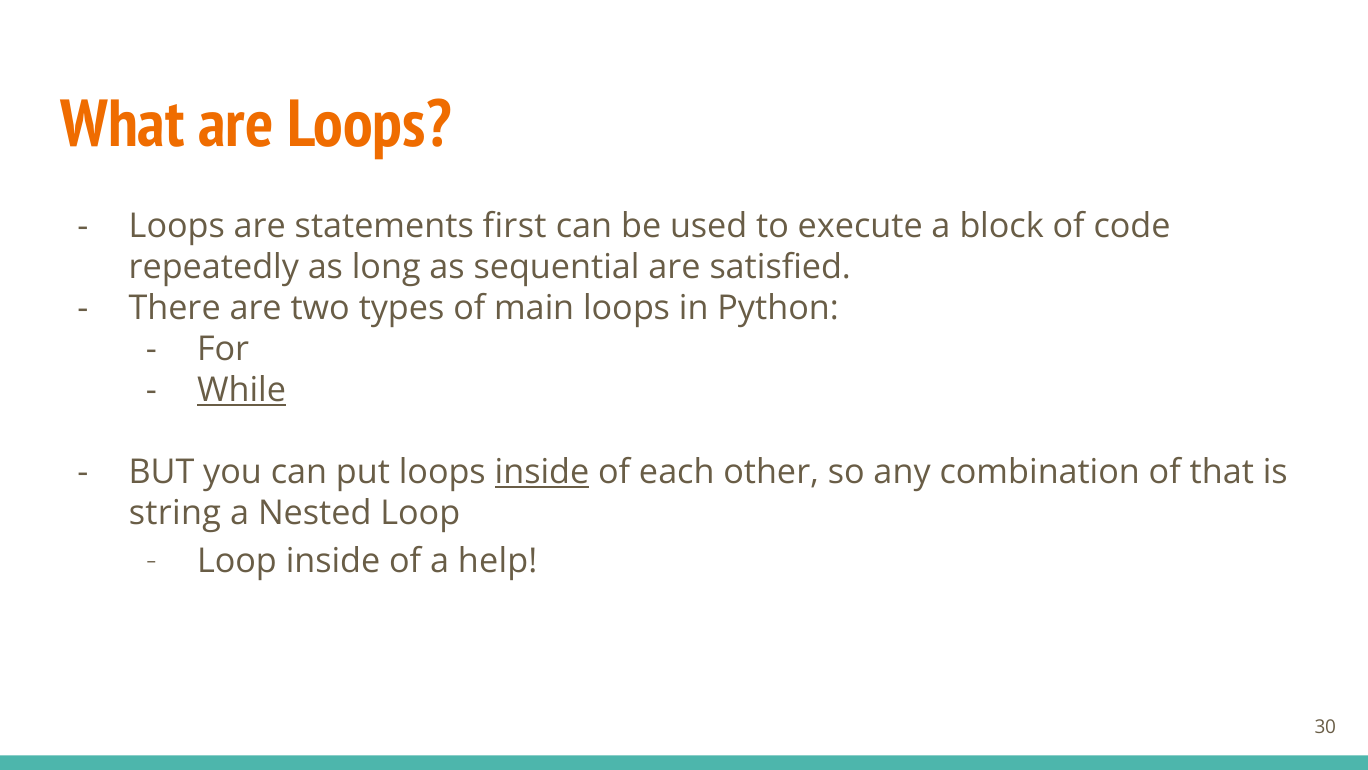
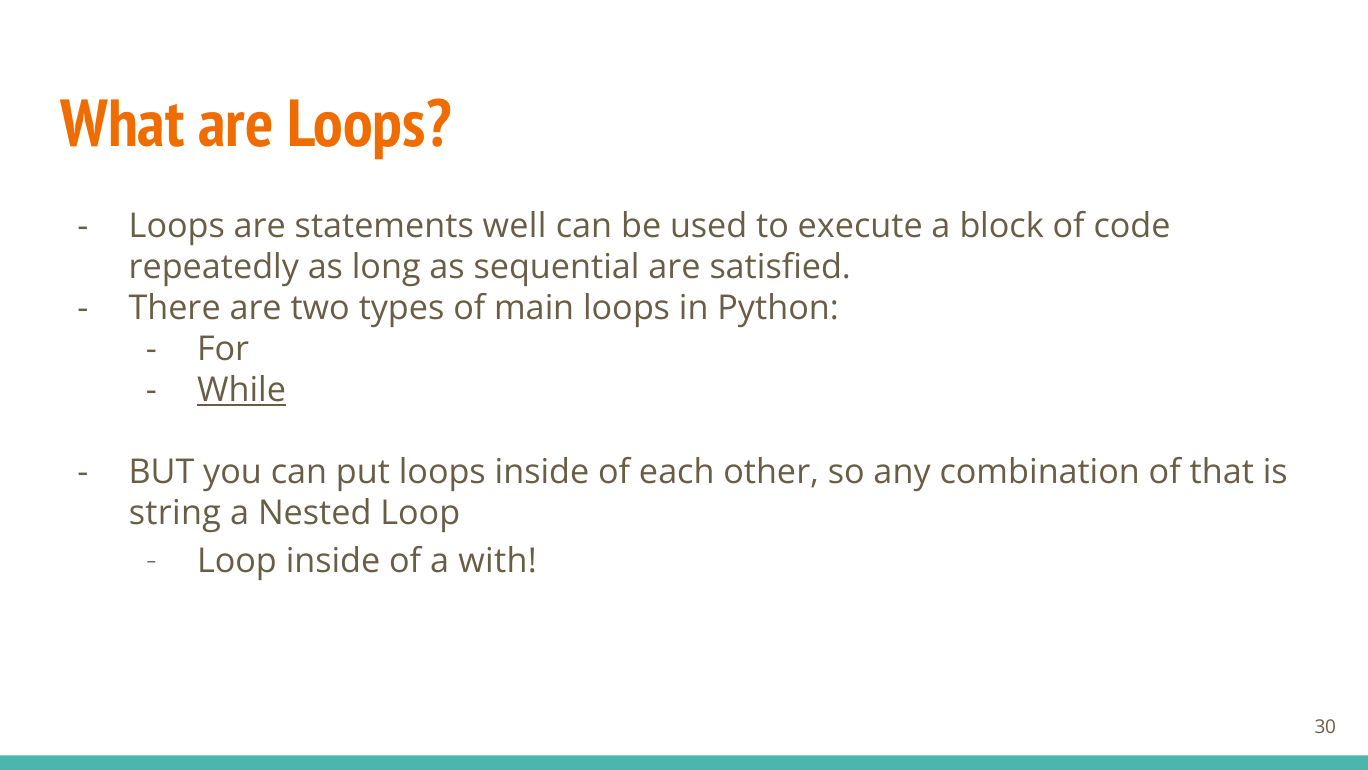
first: first -> well (515, 226)
inside underline: present -> none (542, 472)
help: help -> with (498, 561)
